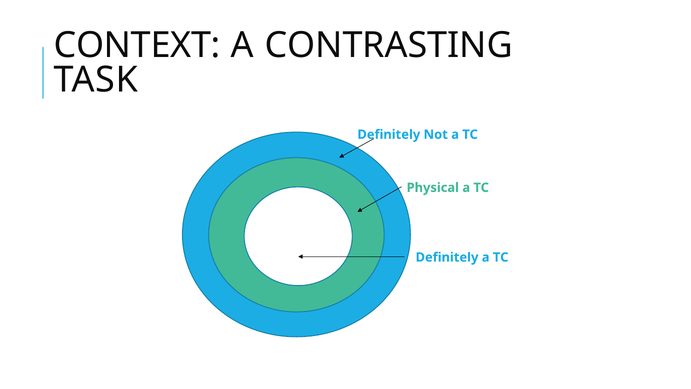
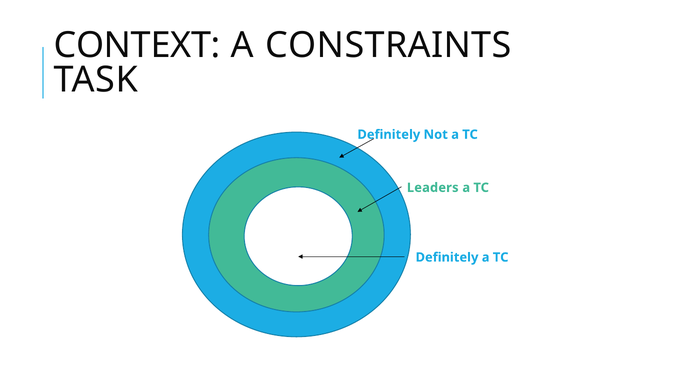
CONTRASTING: CONTRASTING -> CONSTRAINTS (388, 45)
Physical: Physical -> Leaders (433, 187)
